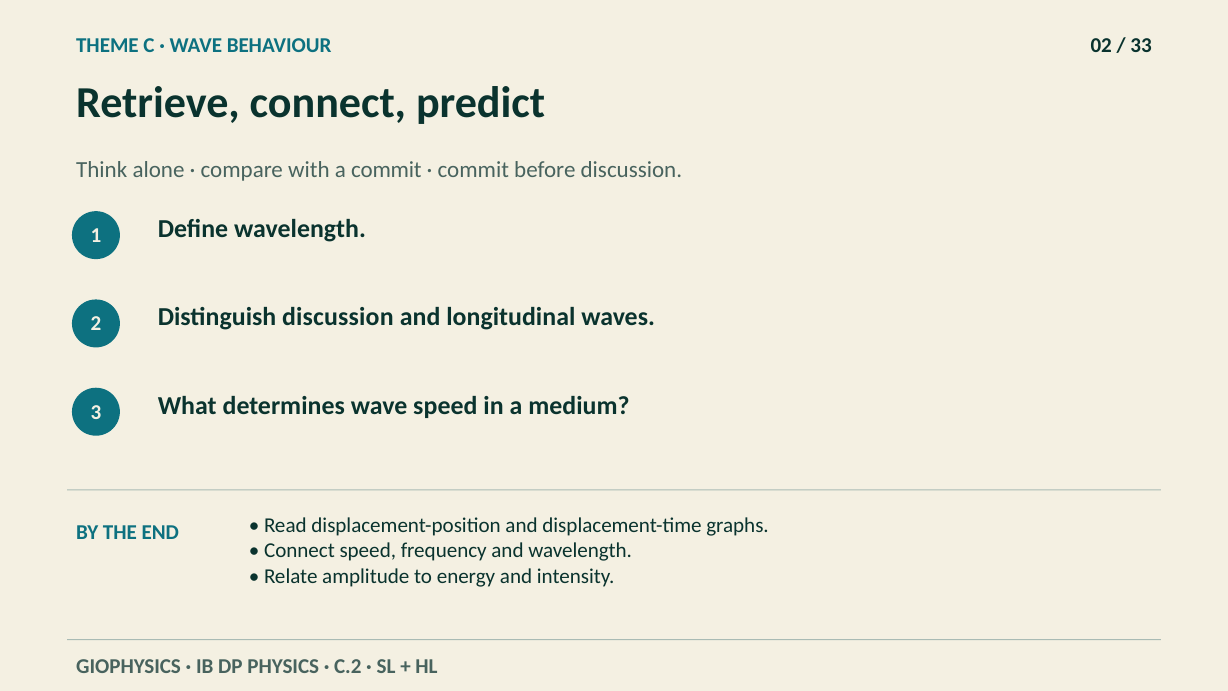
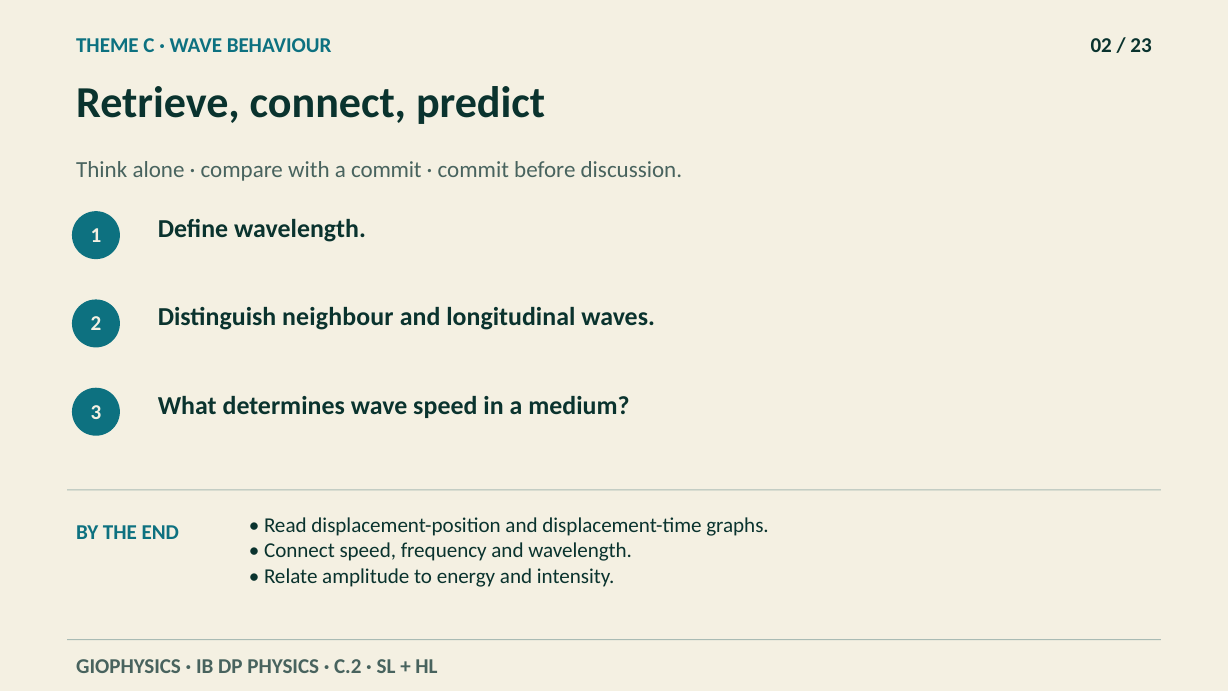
33: 33 -> 23 (1141, 46)
Distinguish discussion: discussion -> neighbour (338, 317)
